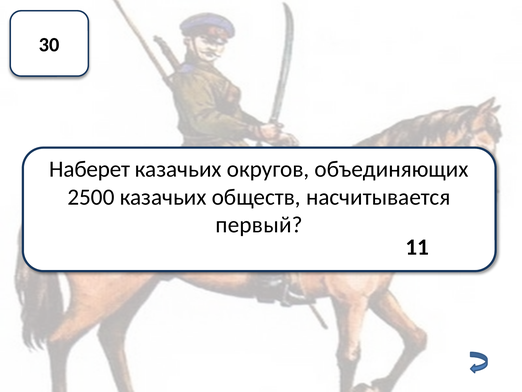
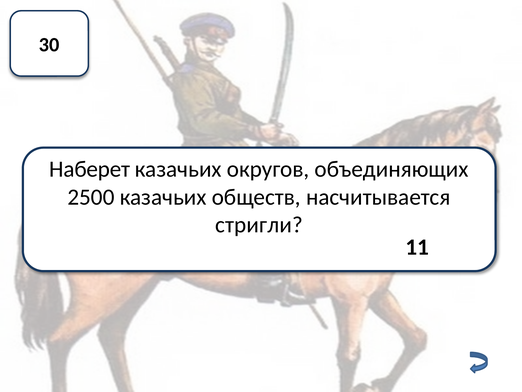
первый: первый -> стригли (259, 225)
